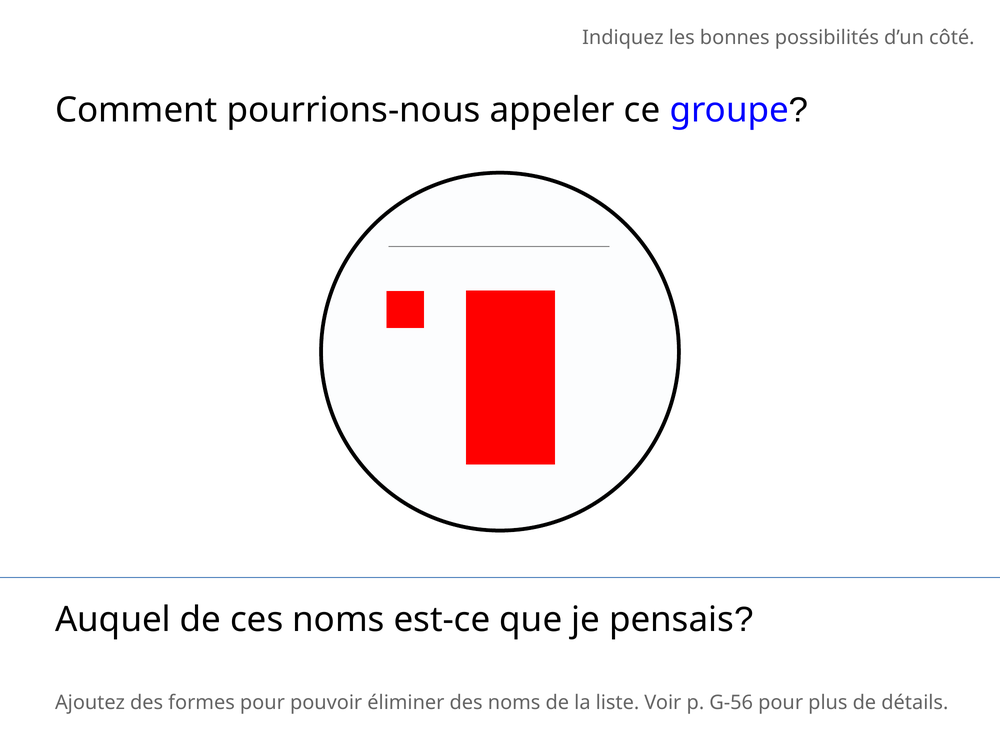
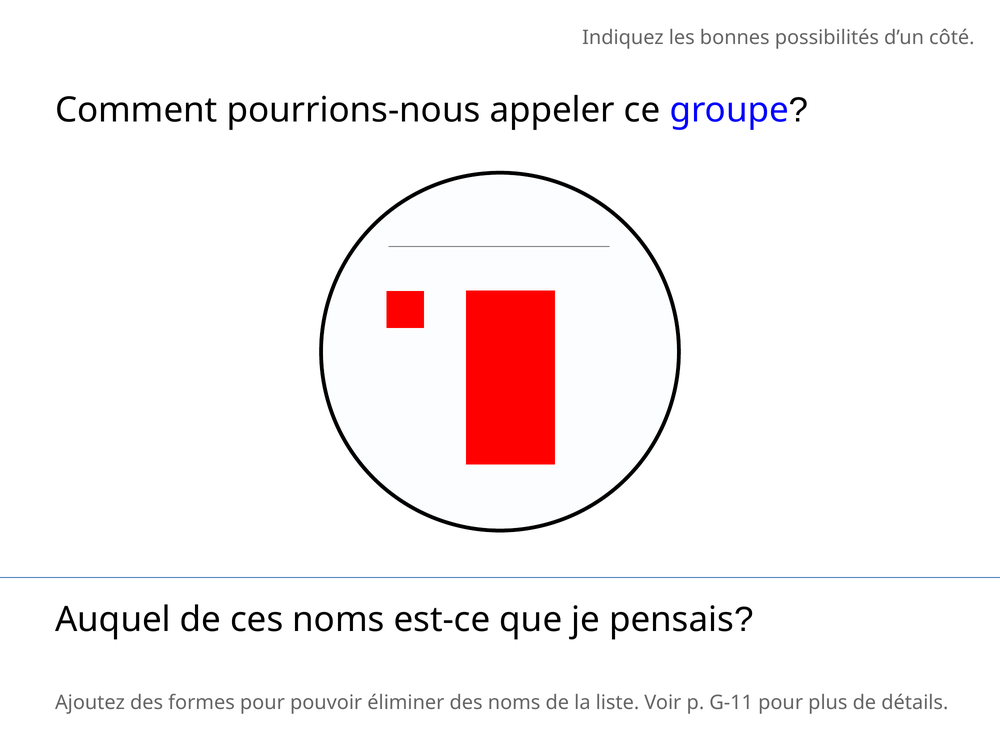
G-56: G-56 -> G-11 (731, 703)
